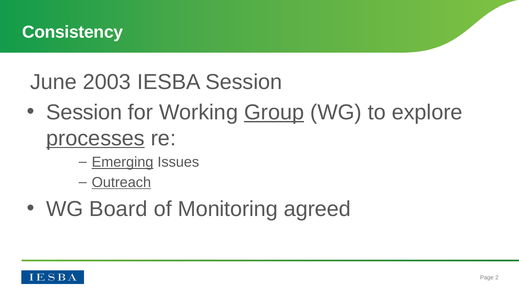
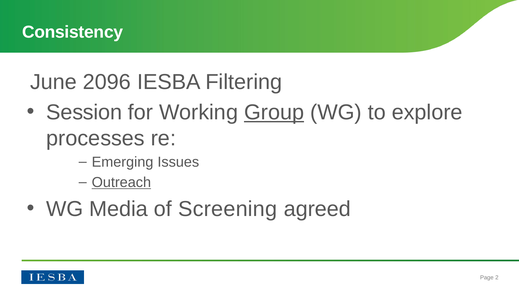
2003: 2003 -> 2096 (107, 82)
IESBA Session: Session -> Filtering (244, 82)
processes underline: present -> none (96, 138)
Emerging underline: present -> none (123, 162)
Board: Board -> Media (118, 209)
Monitoring: Monitoring -> Screening (228, 209)
